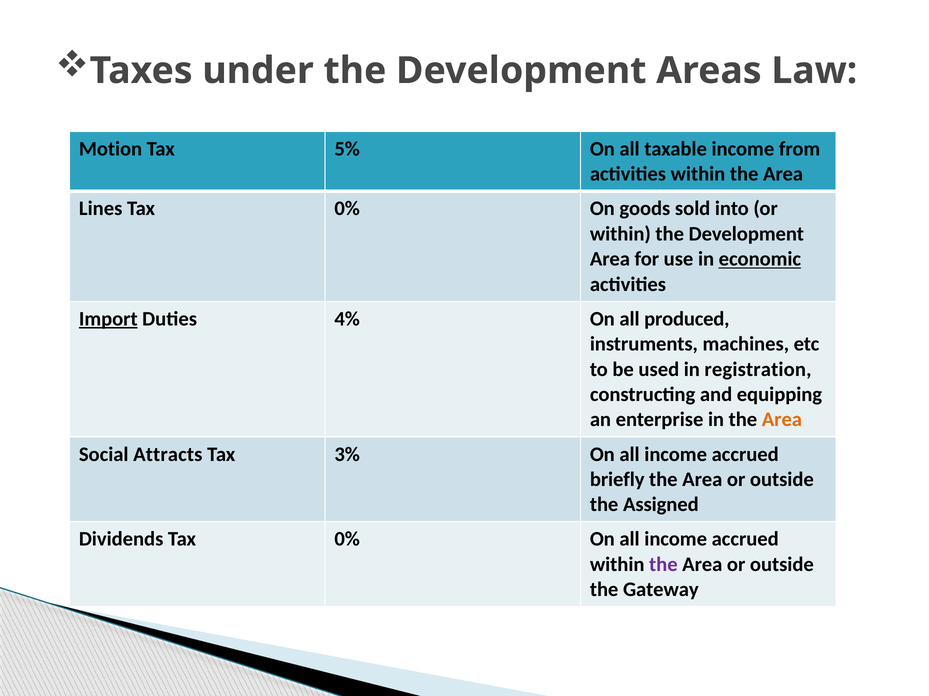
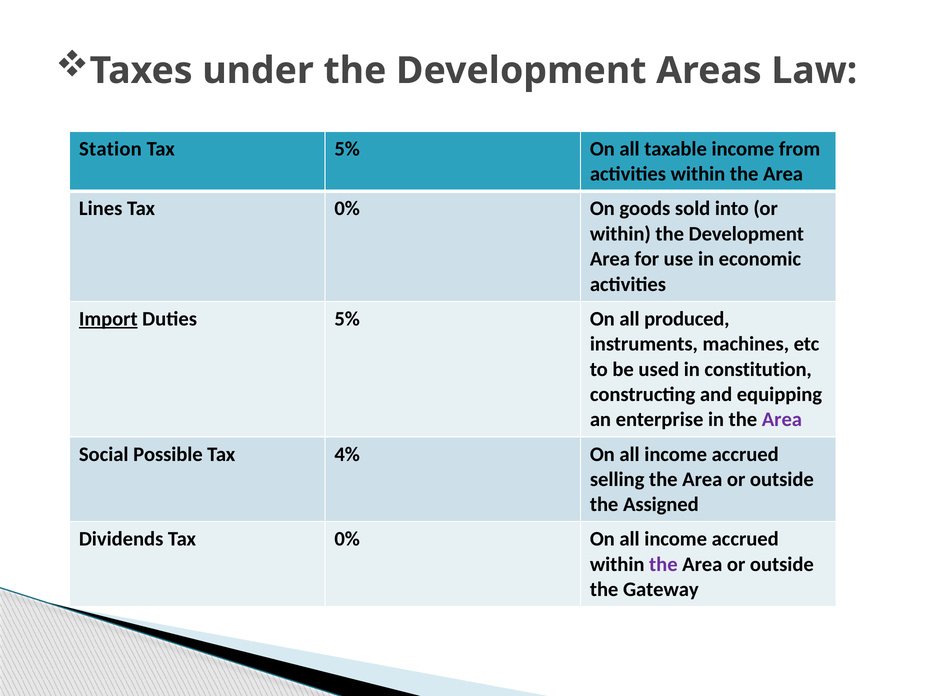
Motion: Motion -> Station (110, 149)
economic underline: present -> none (760, 259)
Duties 4%: 4% -> 5% (347, 319)
registration: registration -> constitution (758, 370)
Area colour: orange -> purple (782, 420)
Attracts: Attracts -> Possible (168, 455)
3%: 3% -> 4% (347, 455)
briefly: briefly -> selling (617, 480)
